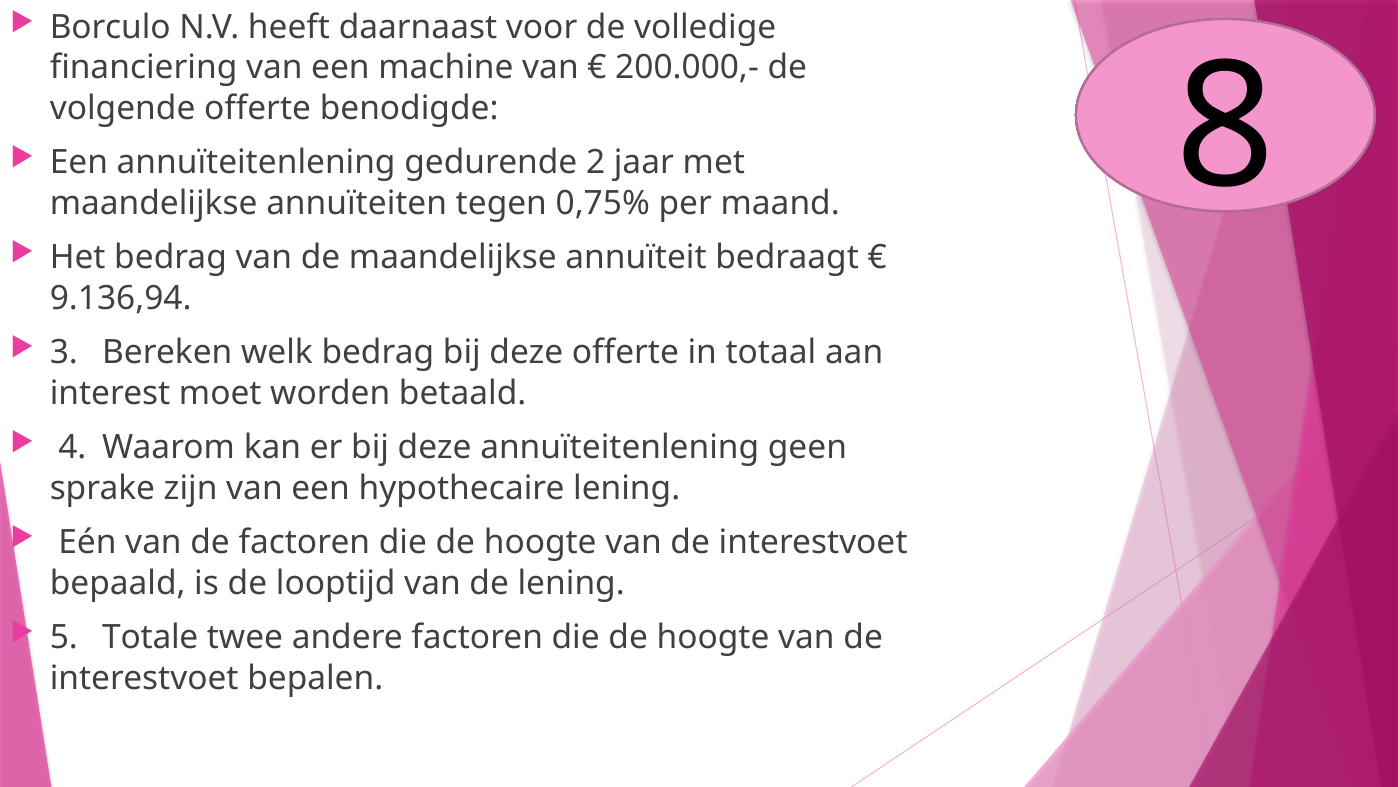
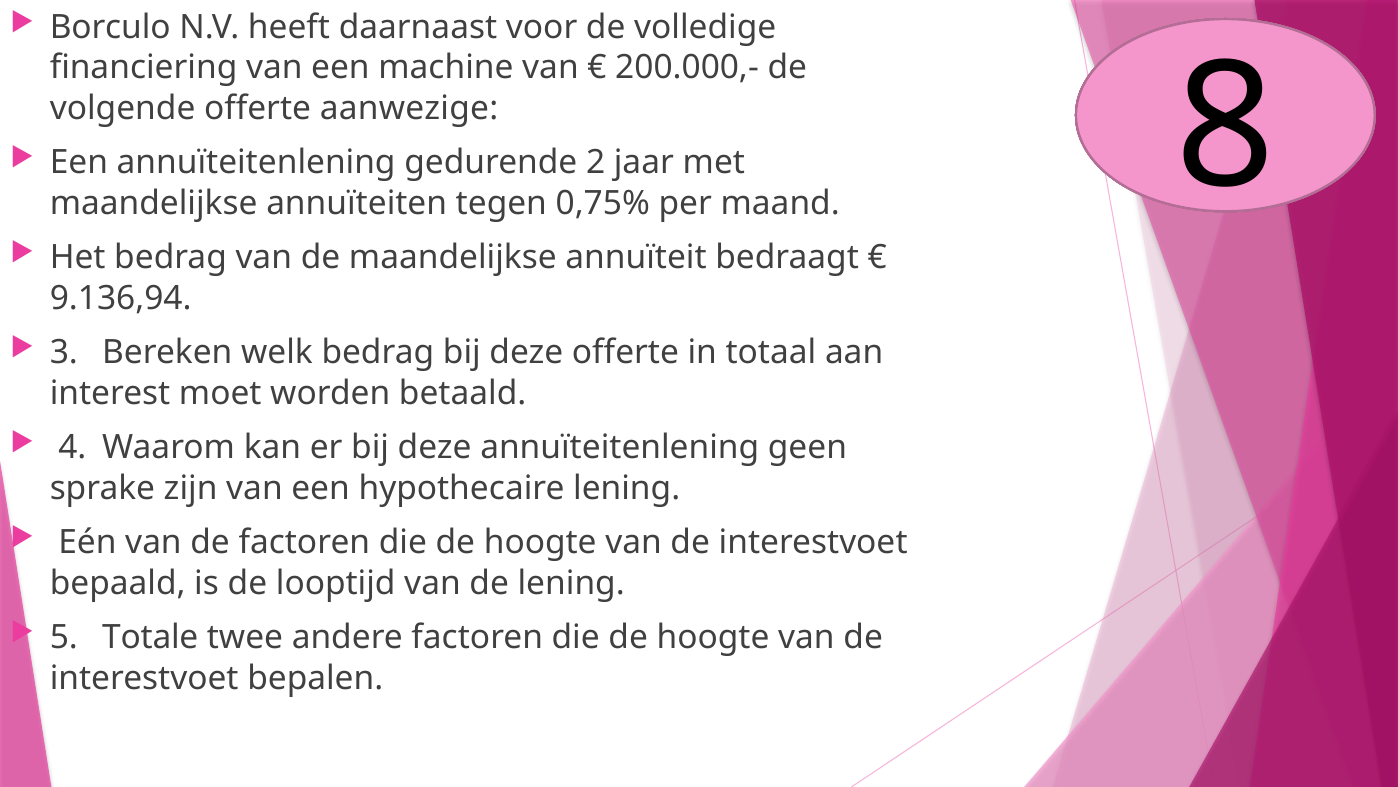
benodigde: benodigde -> aanwezige (409, 108)
